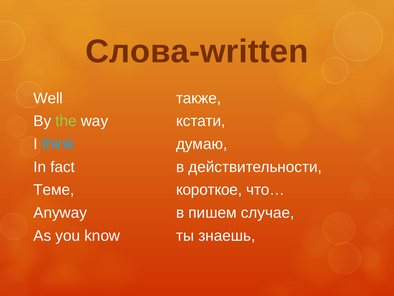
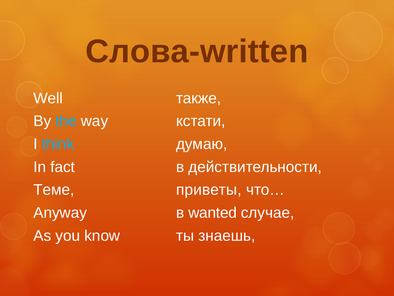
the colour: light green -> light blue (66, 121)
короткое: короткое -> приветы (209, 190)
пишем: пишем -> wanted (213, 212)
